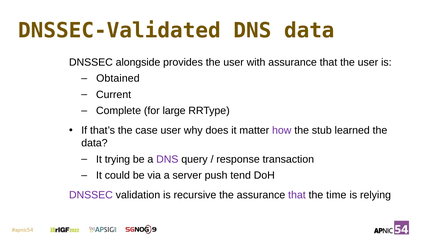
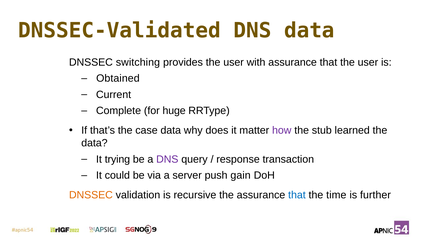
alongside: alongside -> switching (138, 62)
large: large -> huge (174, 111)
case user: user -> data (171, 130)
tend: tend -> gain (241, 175)
DNSSEC colour: purple -> orange (91, 195)
that colour: purple -> blue (297, 195)
relying: relying -> further (375, 195)
